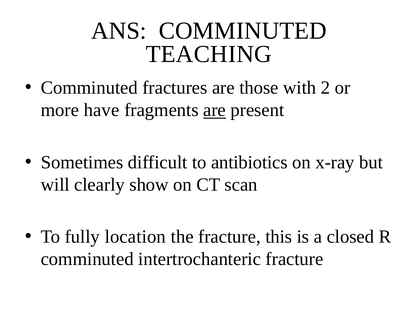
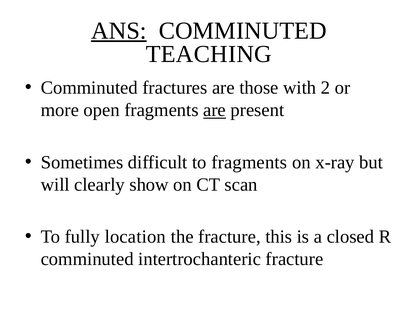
ANS underline: none -> present (119, 31)
have: have -> open (102, 110)
to antibiotics: antibiotics -> fragments (249, 162)
